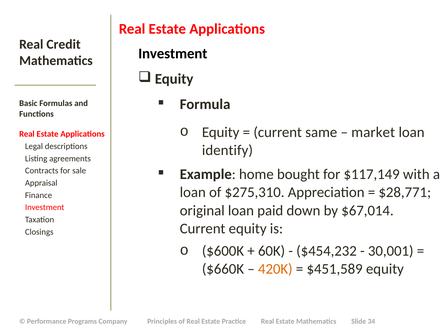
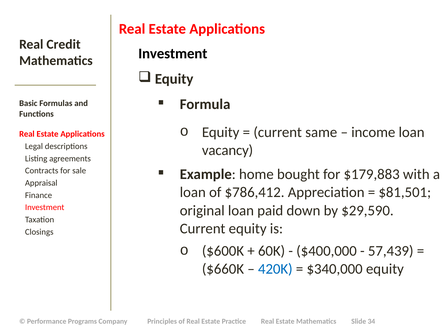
market: market -> income (373, 132)
identify: identify -> vacancy (228, 150)
$117,149: $117,149 -> $179,883 (372, 174)
$275,310: $275,310 -> $786,412 (255, 192)
$28,771: $28,771 -> $81,501 (405, 192)
$67,014: $67,014 -> $29,590 (368, 210)
$454,232: $454,232 -> $400,000 (327, 250)
30,001: 30,001 -> 57,439 (391, 250)
420K colour: orange -> blue (275, 268)
$451,589: $451,589 -> $340,000 (335, 268)
